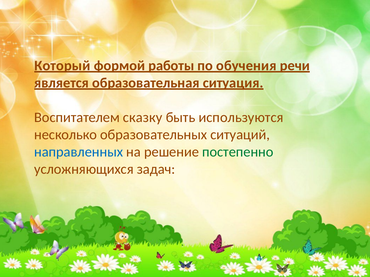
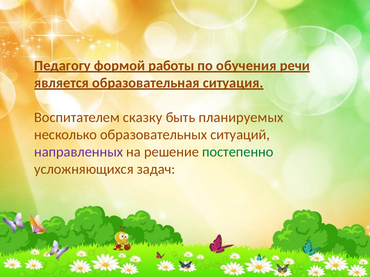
Который: Который -> Педагогу (62, 66)
используются: используются -> планируемых (241, 118)
направленных colour: blue -> purple (79, 152)
